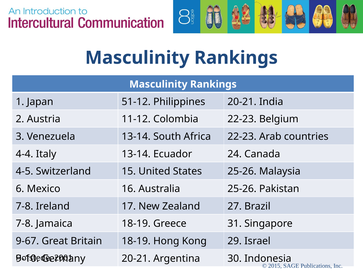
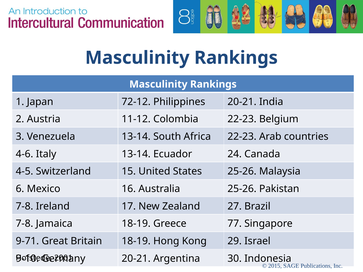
51-12: 51-12 -> 72-12 (136, 102)
4-4: 4-4 -> 4-6 (24, 154)
31: 31 -> 77 (235, 224)
9-67: 9-67 -> 9-71 (27, 241)
